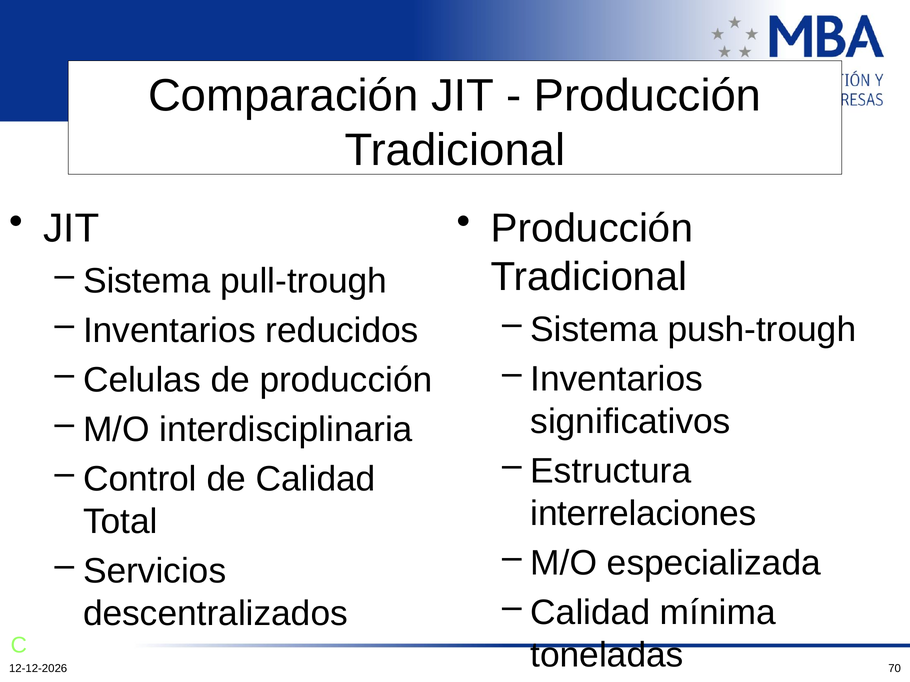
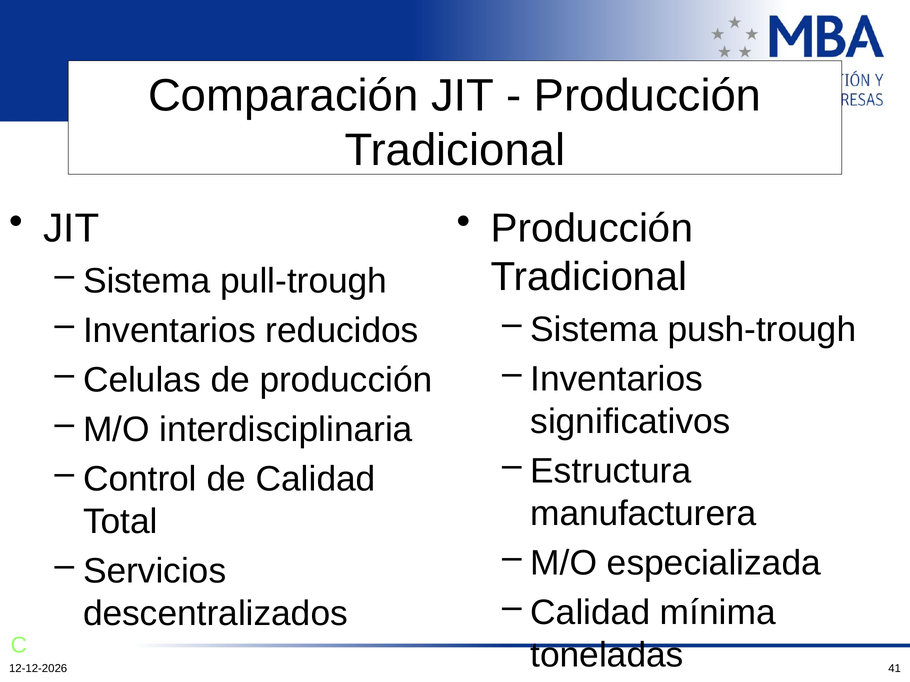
interrelaciones: interrelaciones -> manufacturera (643, 514)
70: 70 -> 41 (895, 669)
